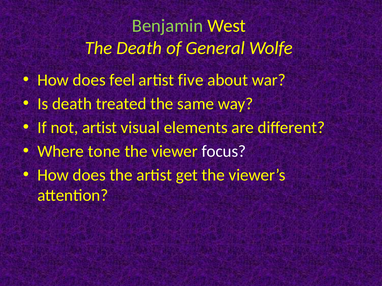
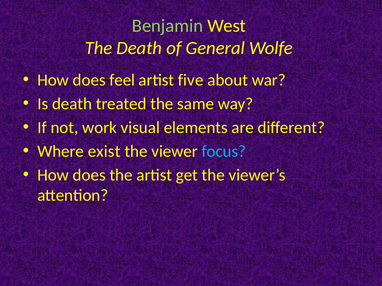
not artist: artist -> work (100, 128)
tone: tone -> exist (104, 151)
focus colour: white -> light blue (224, 151)
